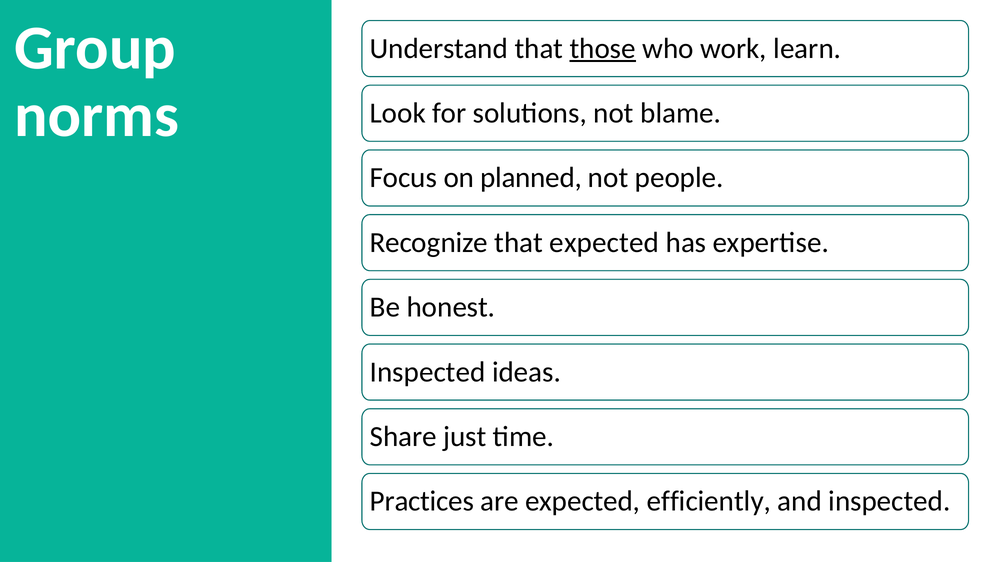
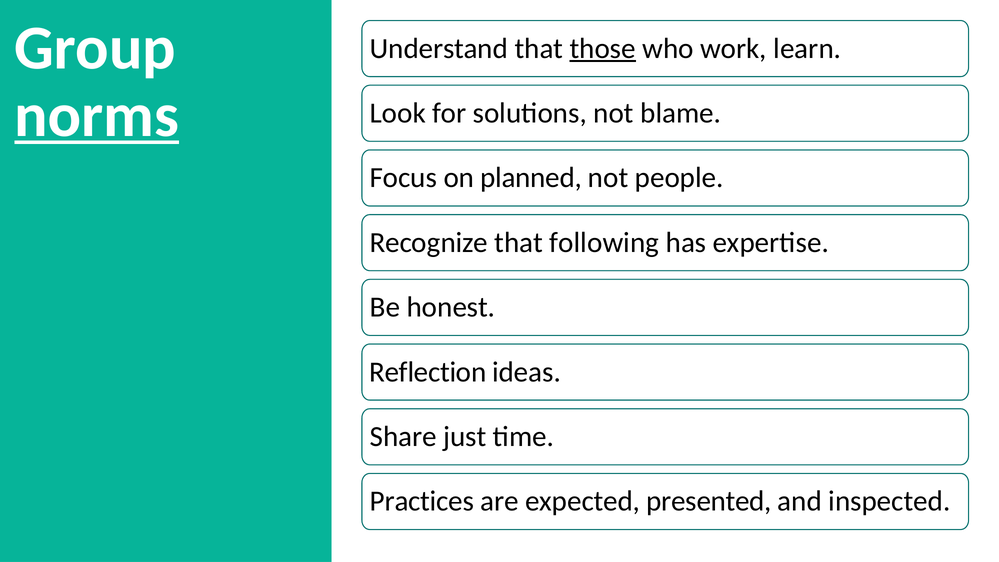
norms underline: none -> present (97, 115)
that expected: expected -> following (604, 242)
Inspected: Inspected -> Reflection (428, 372)
efficiently: efficiently -> presented (709, 501)
